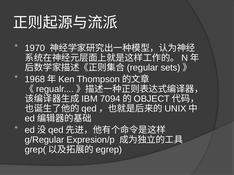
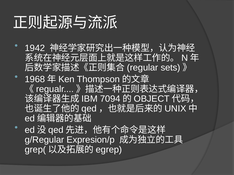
1970: 1970 -> 1942 (35, 48)
